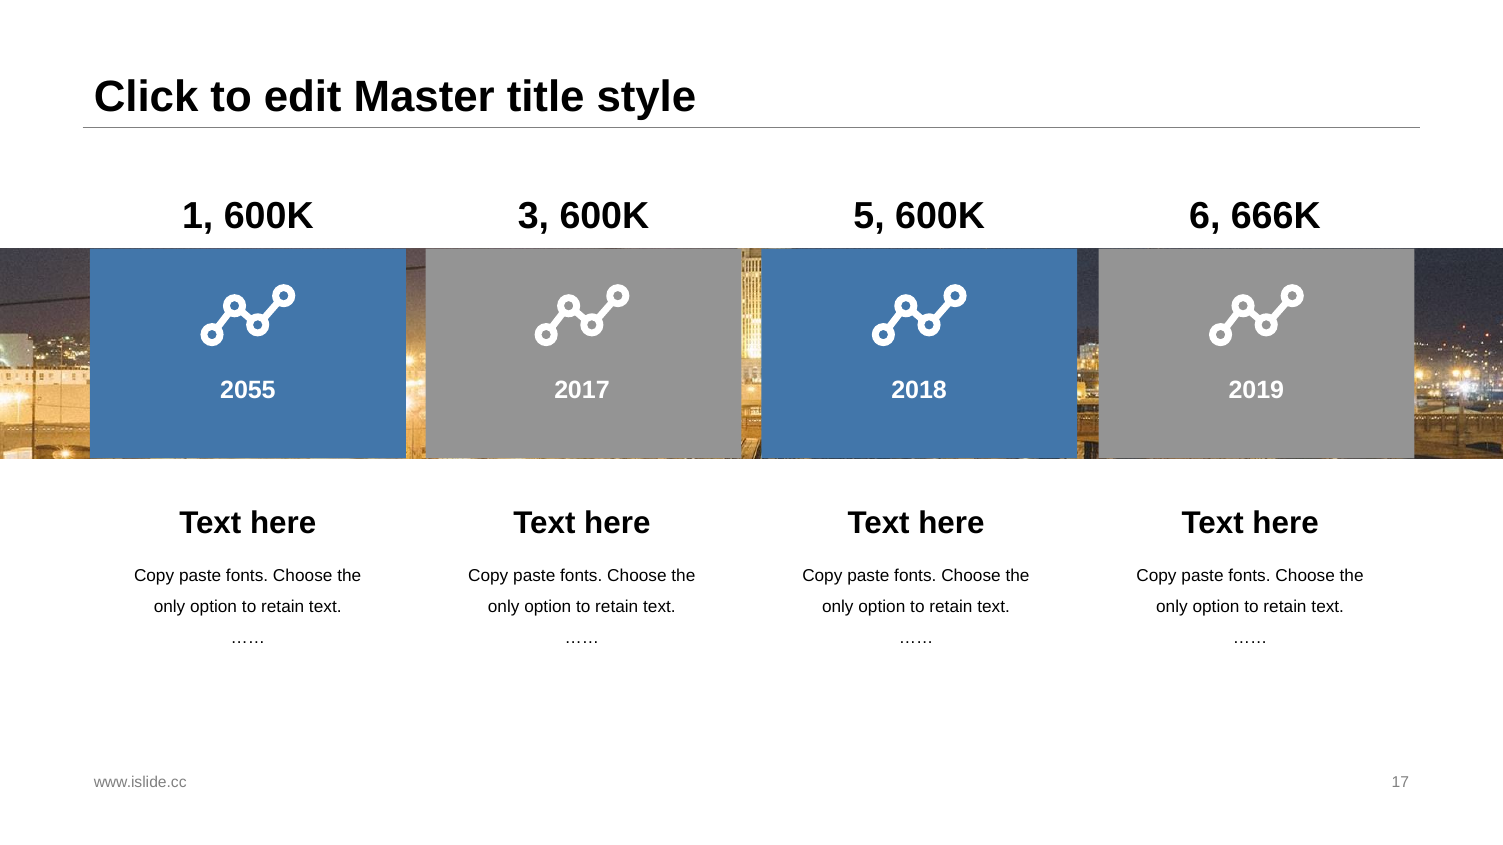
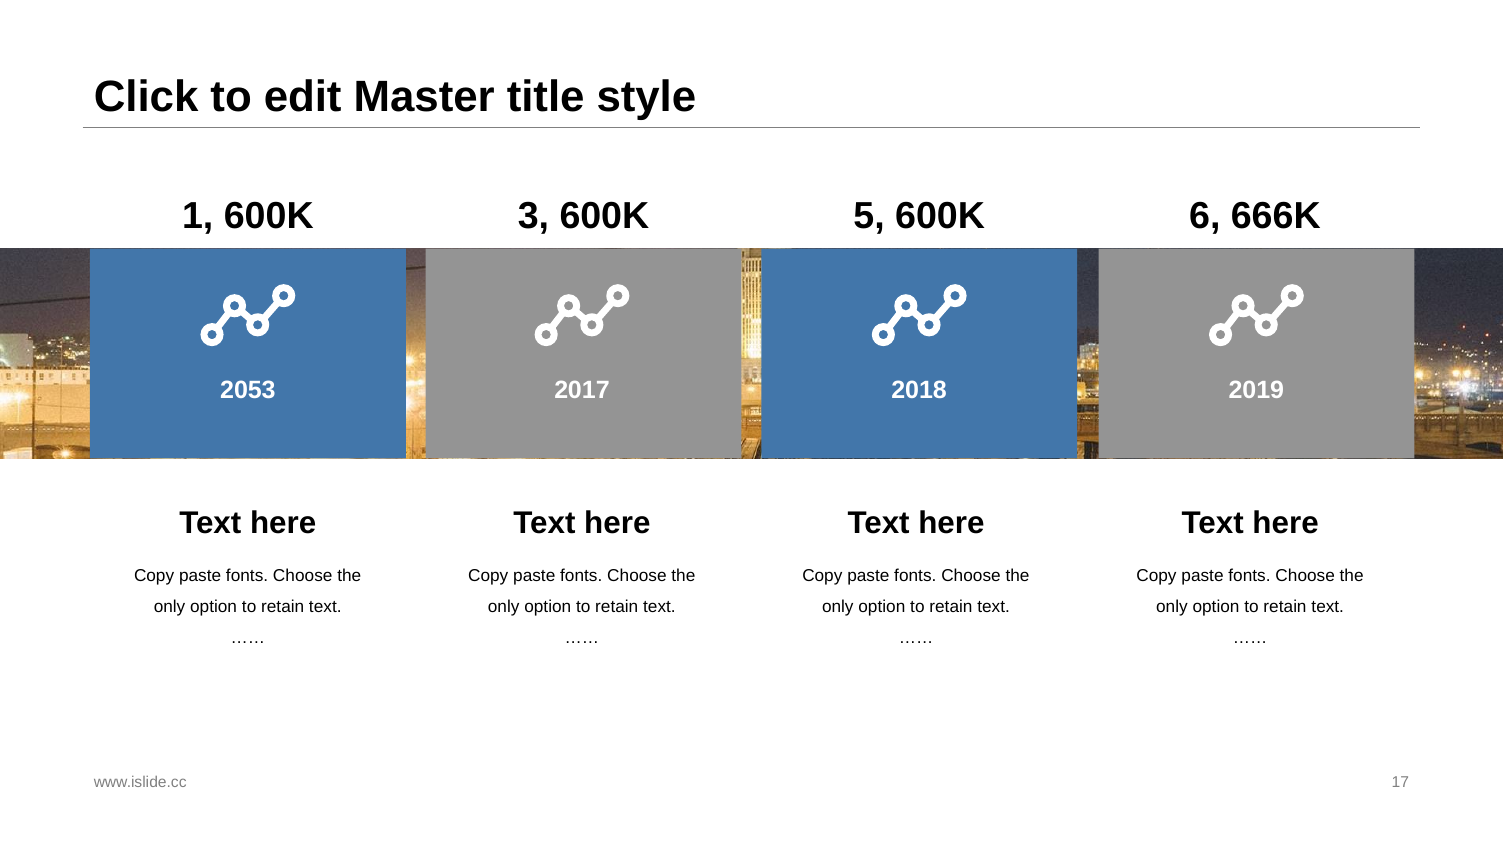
2055: 2055 -> 2053 (248, 391)
